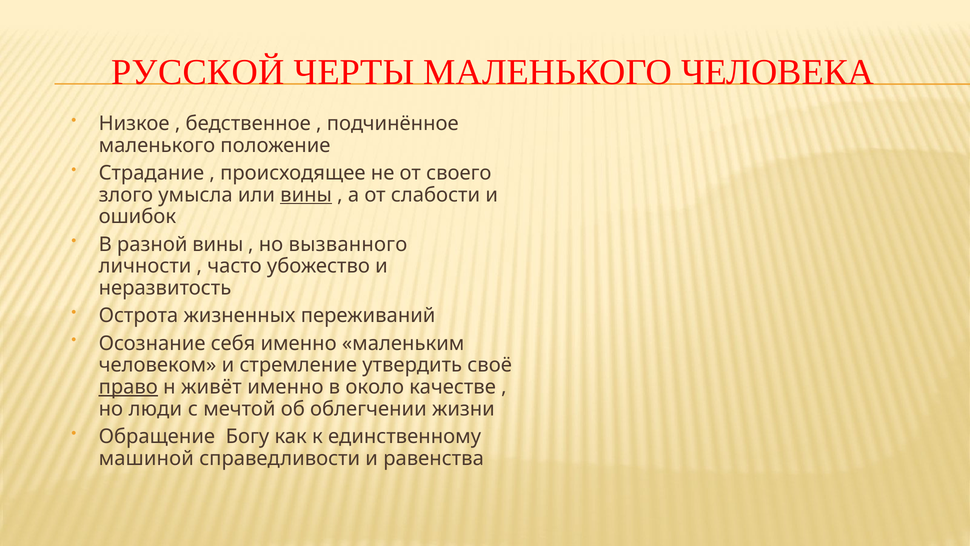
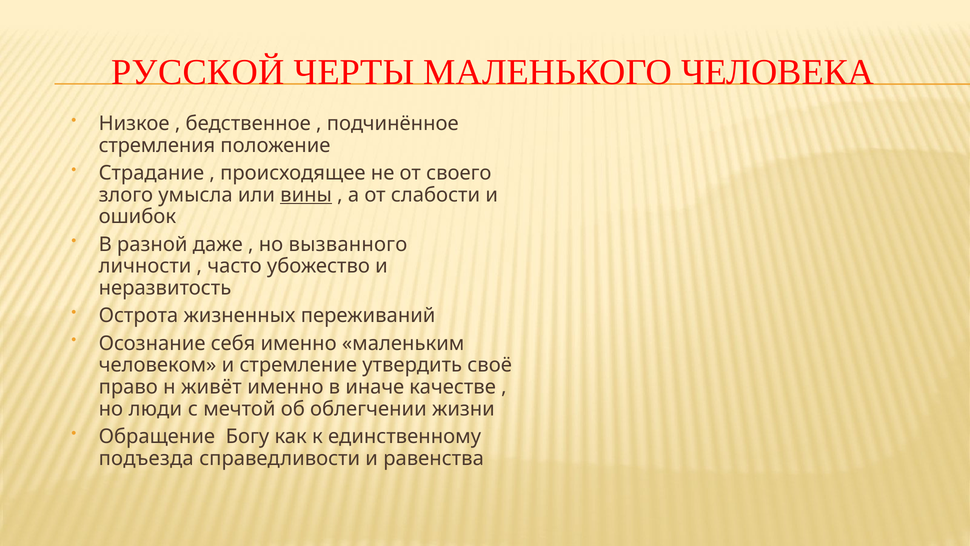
маленького: маленького -> стремления (157, 145)
разной вины: вины -> даже (218, 244)
право underline: present -> none (128, 387)
около: около -> иначе (375, 387)
машиной: машиной -> подъезда (146, 458)
